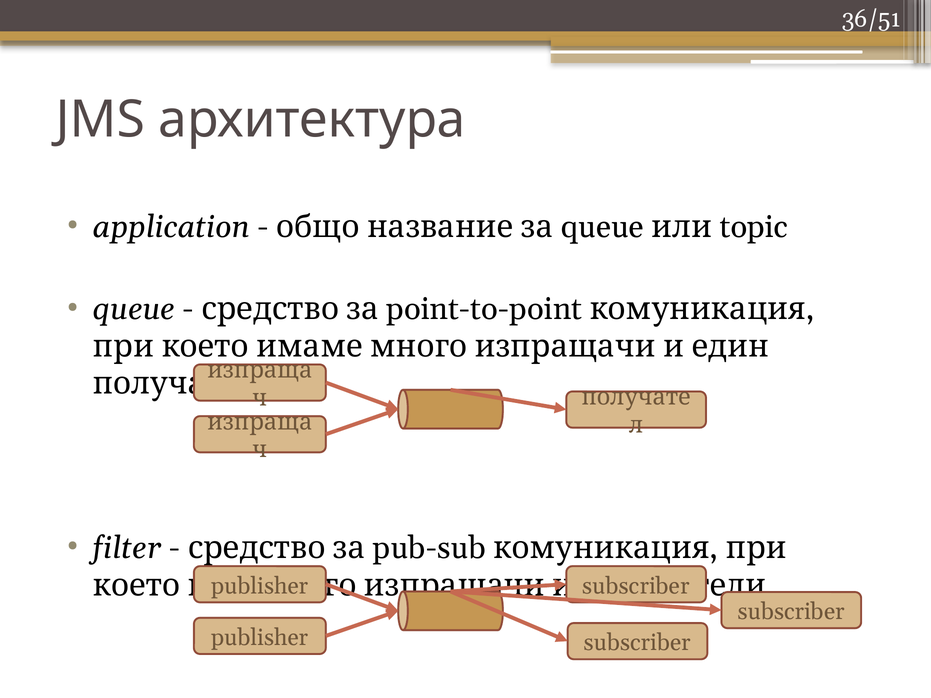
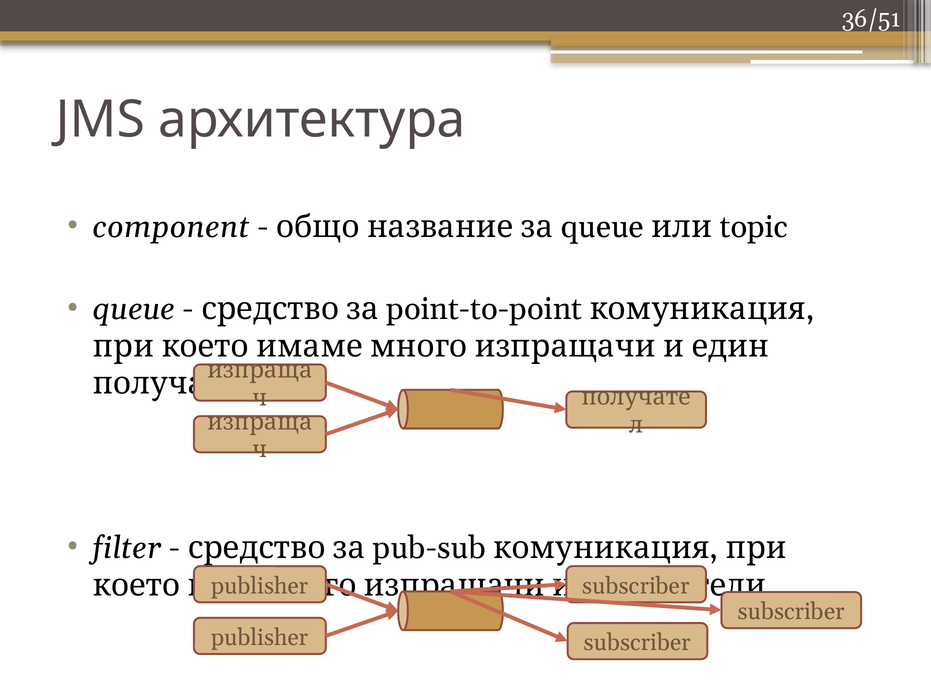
application: application -> component (171, 227)
